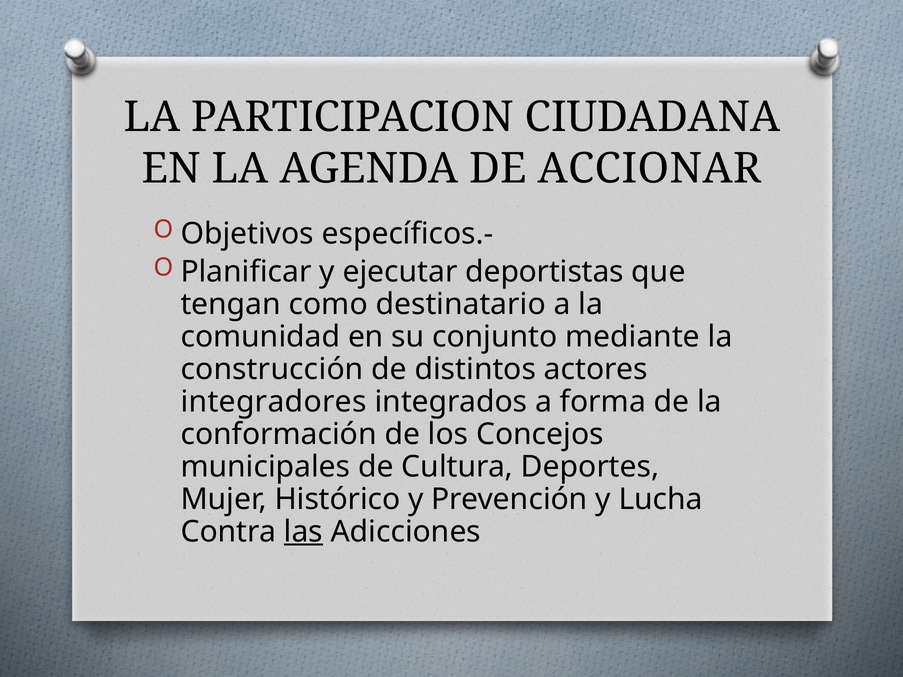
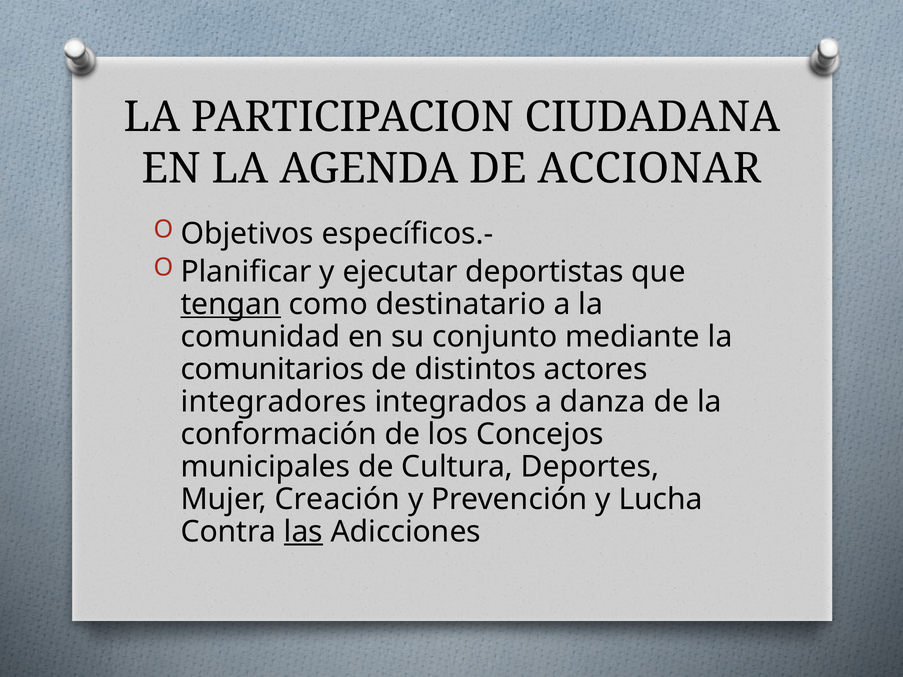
tengan underline: none -> present (231, 304)
construcción: construcción -> comunitarios (272, 369)
forma: forma -> danza (603, 402)
Histórico: Histórico -> Creación (337, 499)
